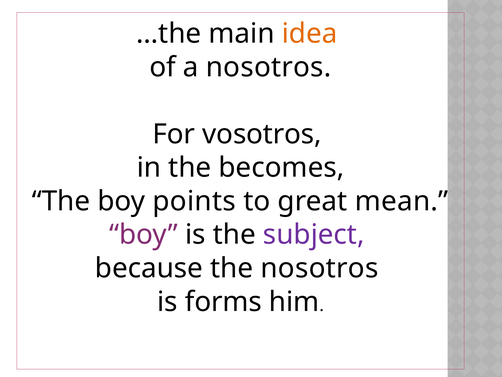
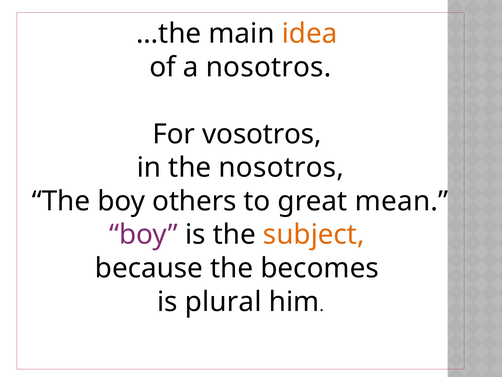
the becomes: becomes -> nosotros (281, 168)
points: points -> others (194, 201)
subject colour: purple -> orange (314, 234)
the nosotros: nosotros -> becomes (320, 268)
forms: forms -> plural (223, 301)
